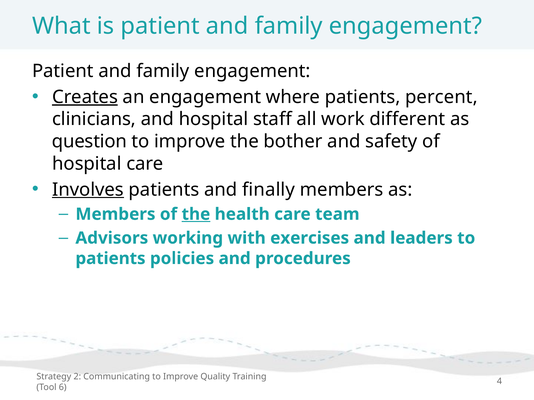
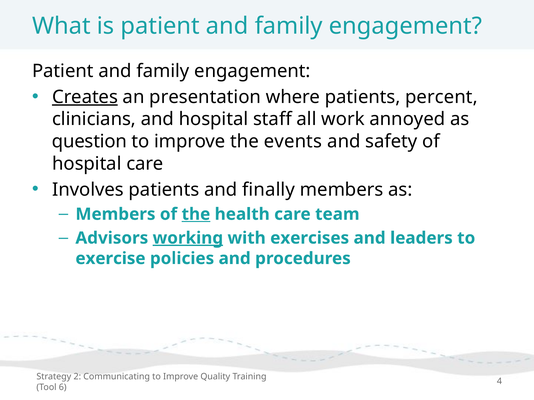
an engagement: engagement -> presentation (205, 97)
different: different -> annoyed (407, 119)
bother: bother -> events (293, 142)
Involves underline: present -> none (88, 190)
working underline: none -> present (188, 238)
patients: patients -> exercise (110, 259)
